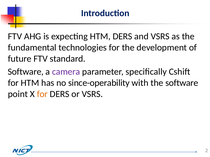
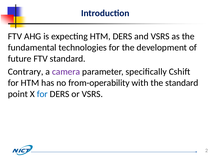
Software: Software -> Contrary (26, 72)
since-operability: since-operability -> from-operability (99, 83)
the software: software -> standard (182, 83)
for colour: orange -> blue (42, 94)
